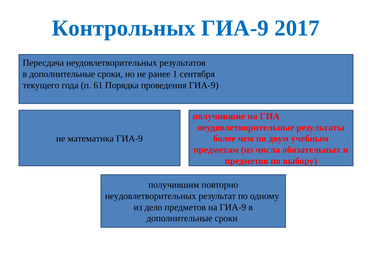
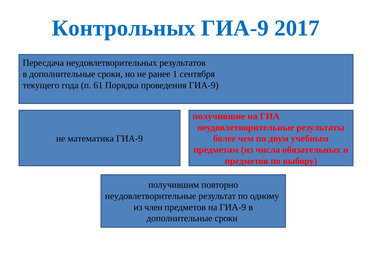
неудовлетворительных: неудовлетворительных -> неудовлетворительные (151, 196)
дело: дело -> член (153, 207)
